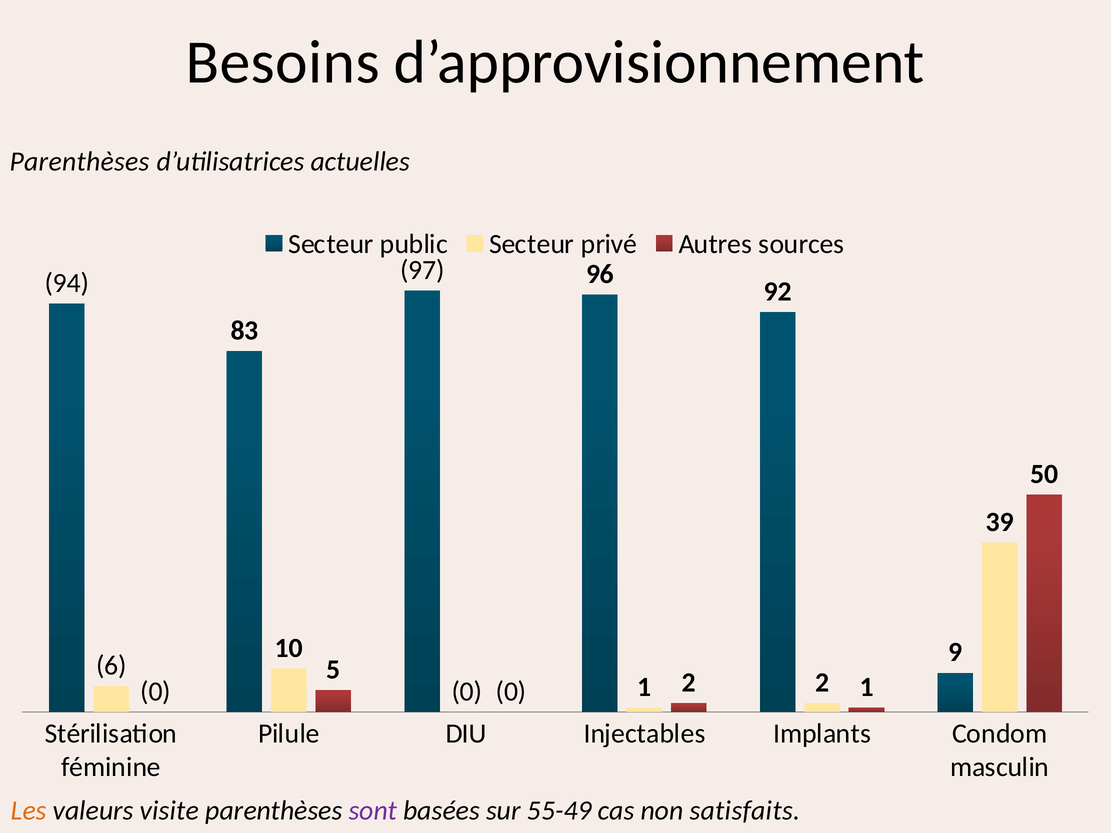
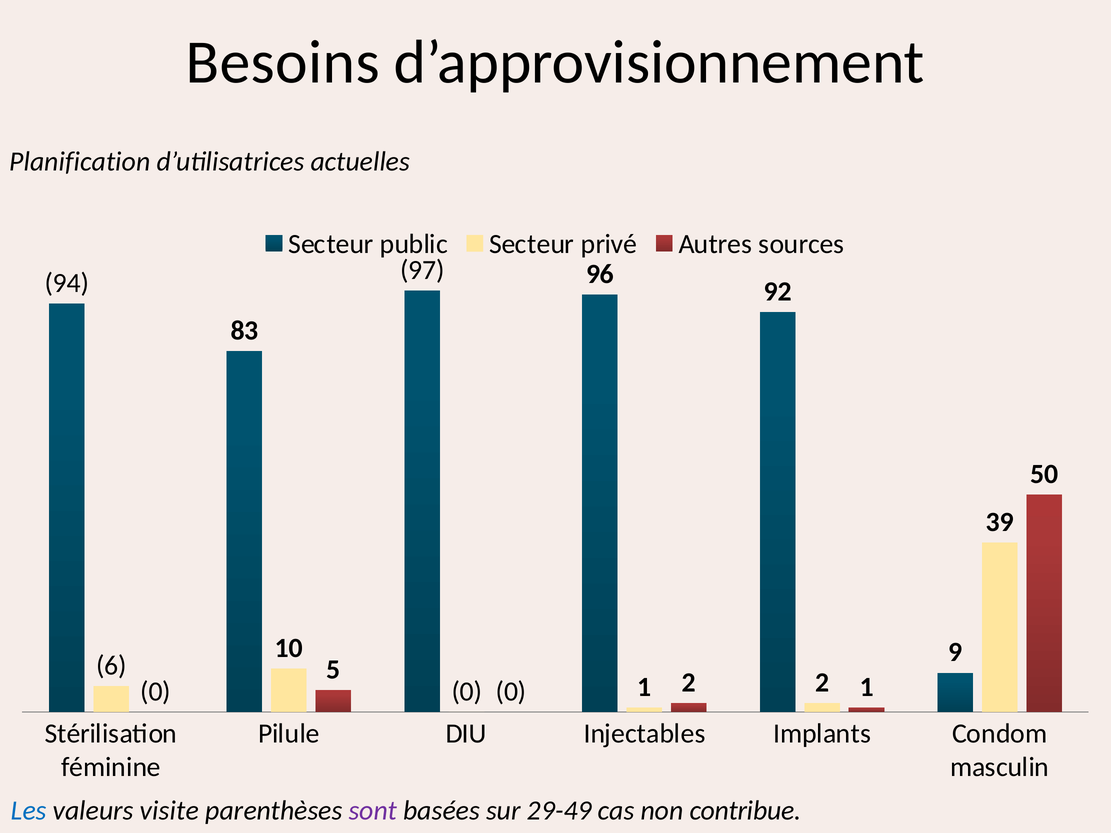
Parenthèses: Parenthèses -> Planification (80, 162)
Les colour: orange -> blue (29, 811)
55-49: 55-49 -> 29-49 (559, 811)
satisfaits: satisfaits -> contribue (745, 811)
